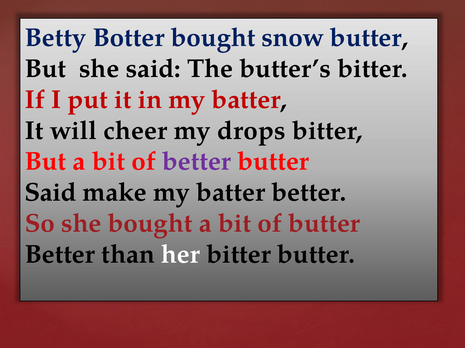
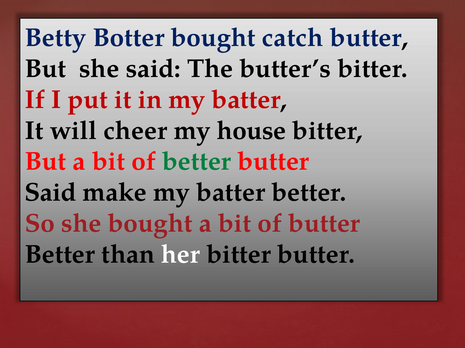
snow: snow -> catch (293, 38)
drops: drops -> house (252, 131)
better colour: purple -> green (197, 162)
